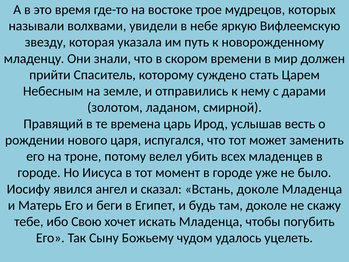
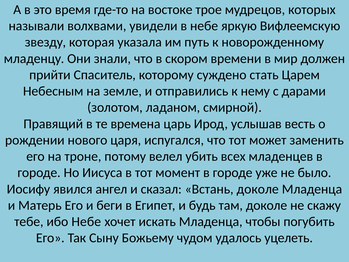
ибо Свою: Свою -> Небе (86, 221)
